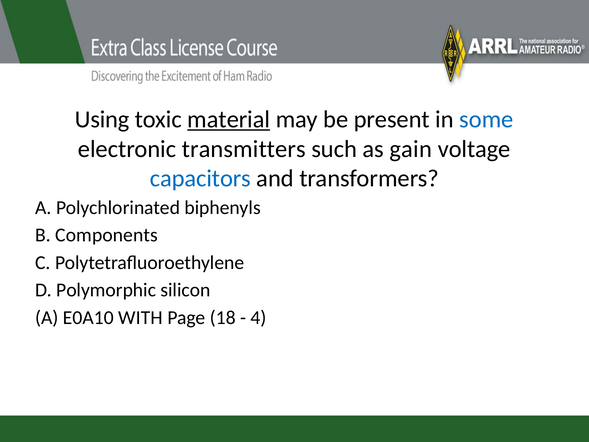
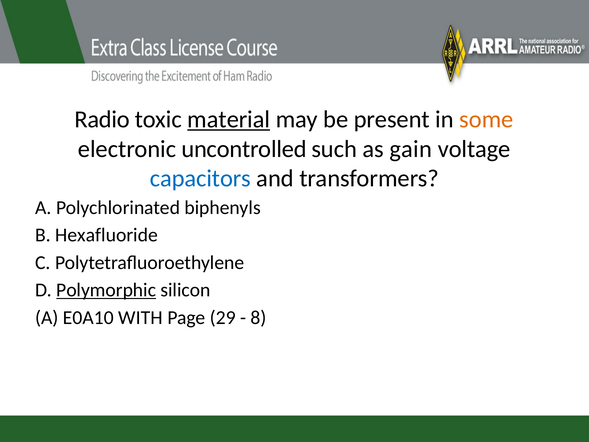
Using: Using -> Radio (102, 119)
some colour: blue -> orange (486, 119)
transmitters: transmitters -> uncontrolled (244, 149)
Components: Components -> Hexafluoride (107, 235)
Polymorphic underline: none -> present (106, 290)
18: 18 -> 29 (223, 317)
4: 4 -> 8 (258, 317)
